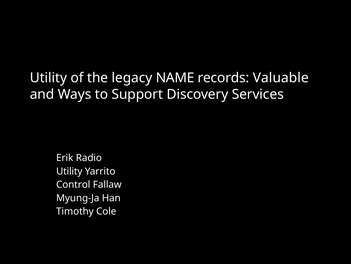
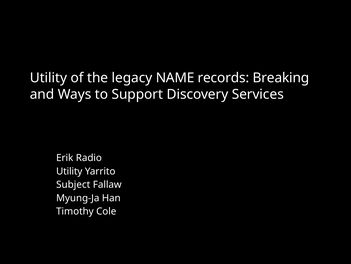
Valuable: Valuable -> Breaking (281, 78)
Control: Control -> Subject (73, 184)
